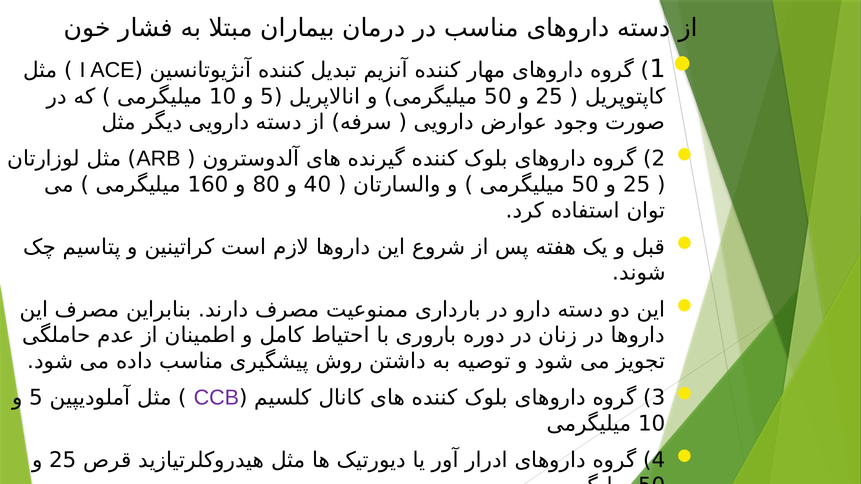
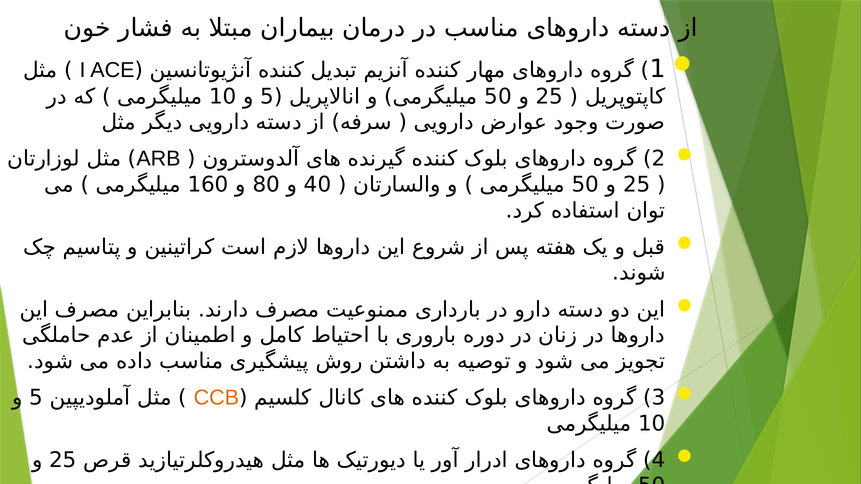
CCB colour: purple -> orange (216, 398)
